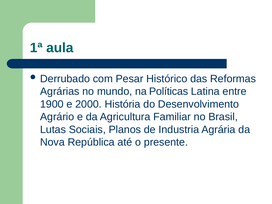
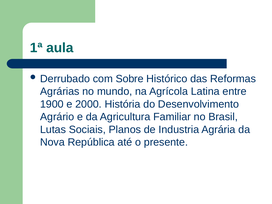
Pesar: Pesar -> Sobre (130, 79)
Políticas: Políticas -> Agrícola (169, 91)
